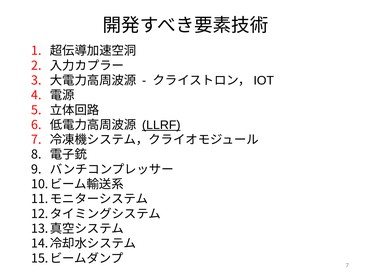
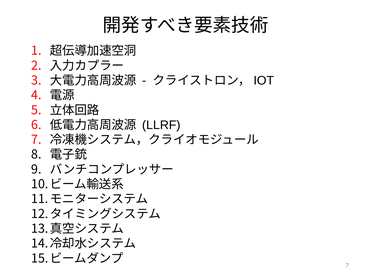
LLRF underline: present -> none (161, 125)
